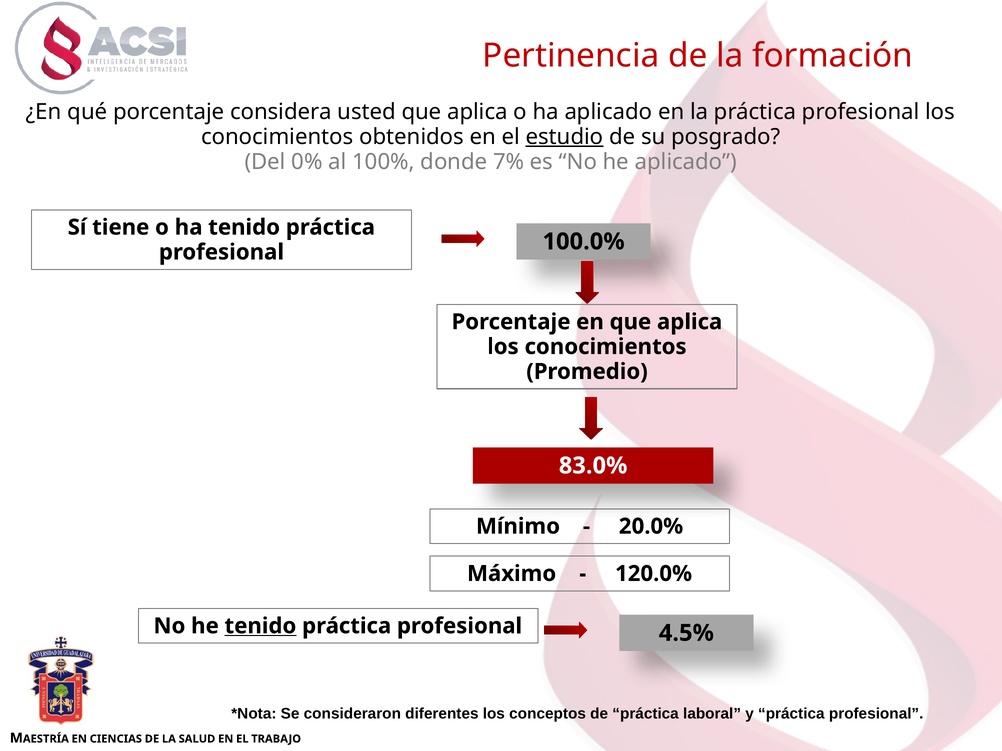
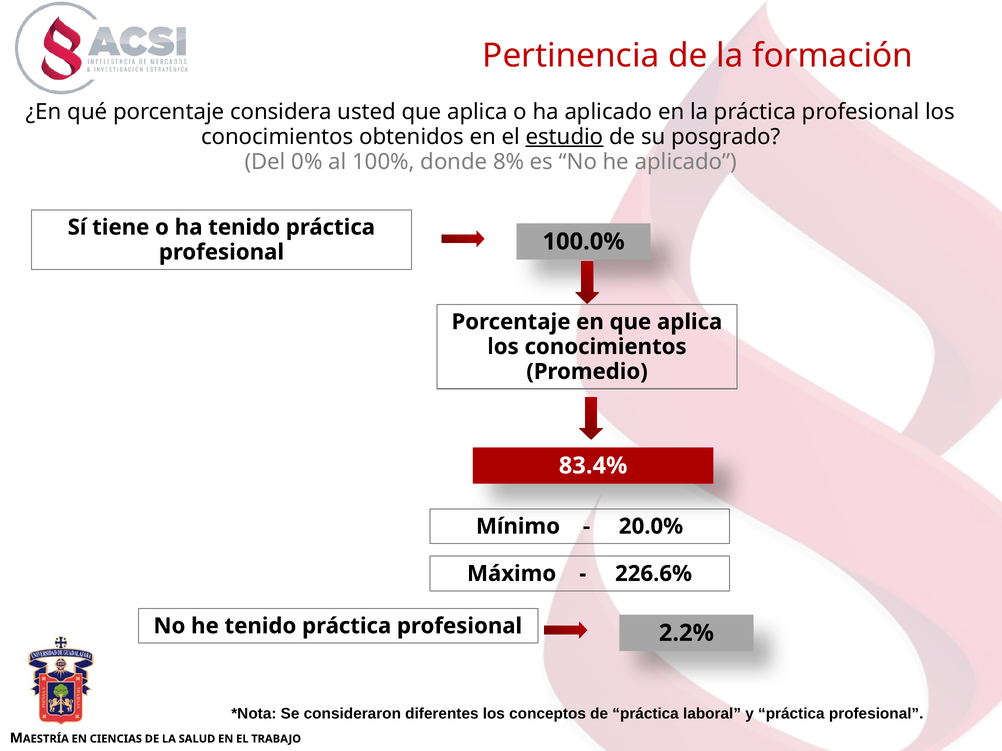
7%: 7% -> 8% (509, 162)
83.0%: 83.0% -> 83.4% (593, 466)
120.0%: 120.0% -> 226.6% (654, 574)
tenido underline: present -> none (260, 626)
4.5%: 4.5% -> 2.2% (686, 633)
